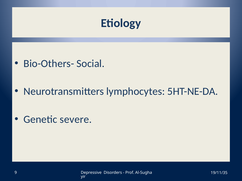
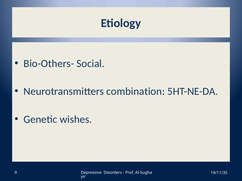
lymphocytes: lymphocytes -> combination (136, 92)
severe: severe -> wishes (76, 120)
